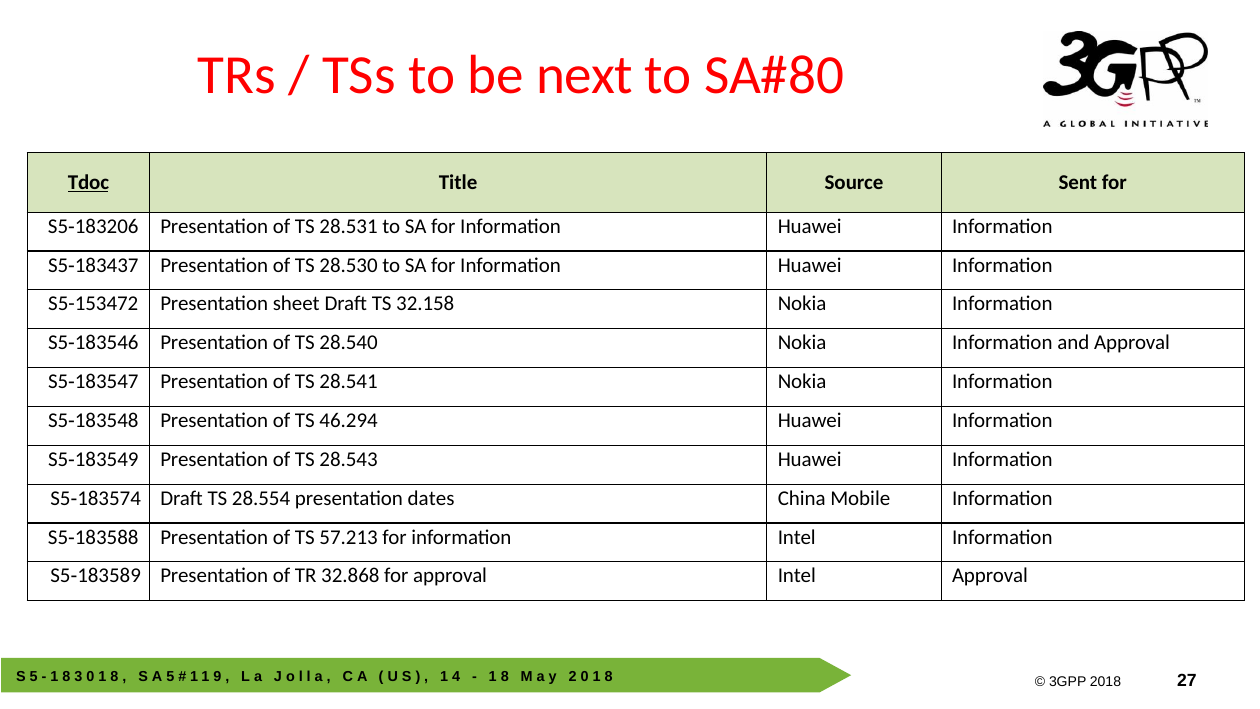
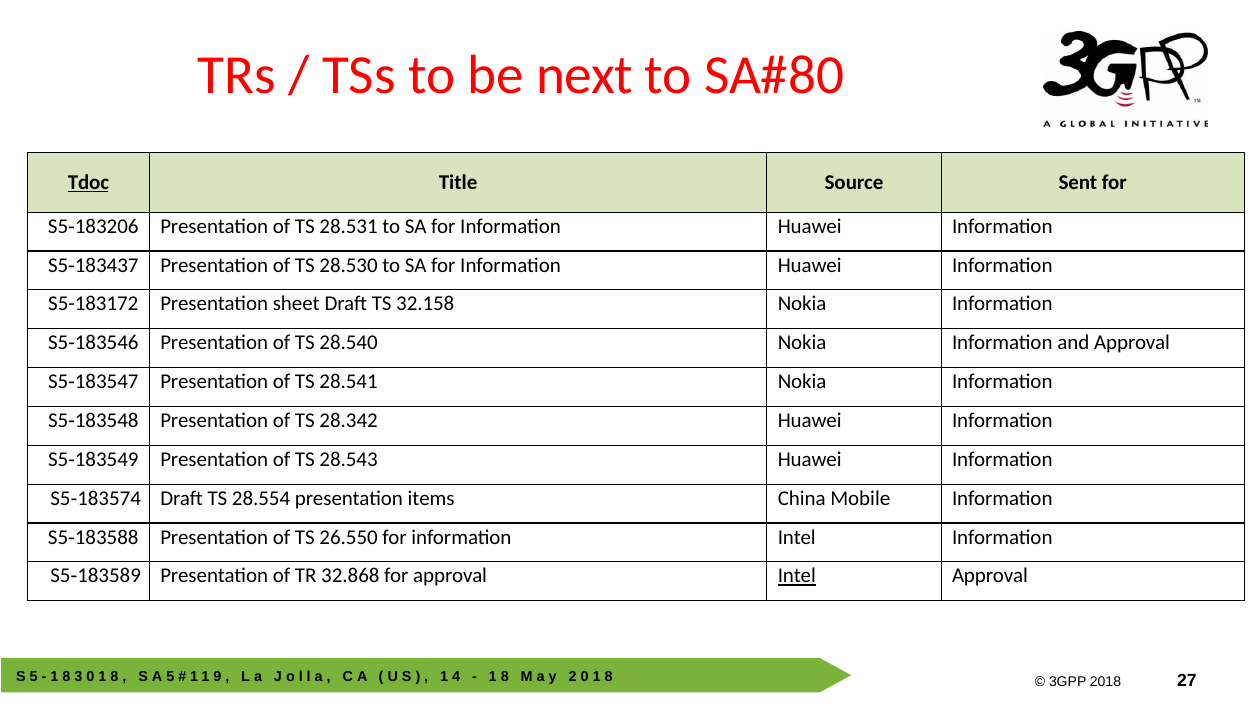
S5-153472: S5-153472 -> S5-183172 (93, 304)
46.294: 46.294 -> 28.342 (349, 420)
dates: dates -> items (431, 498)
57.213: 57.213 -> 26.550 (349, 537)
Intel underline: none -> present (797, 576)
